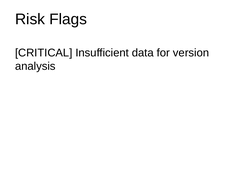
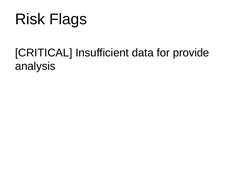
version: version -> provide (191, 53)
